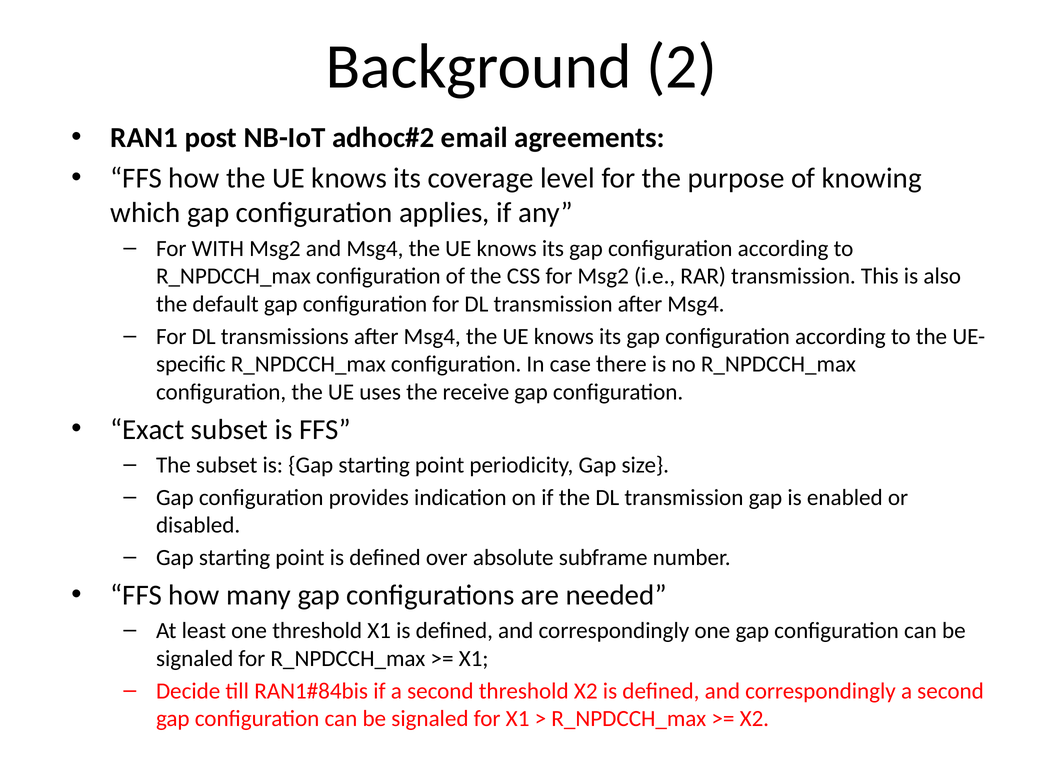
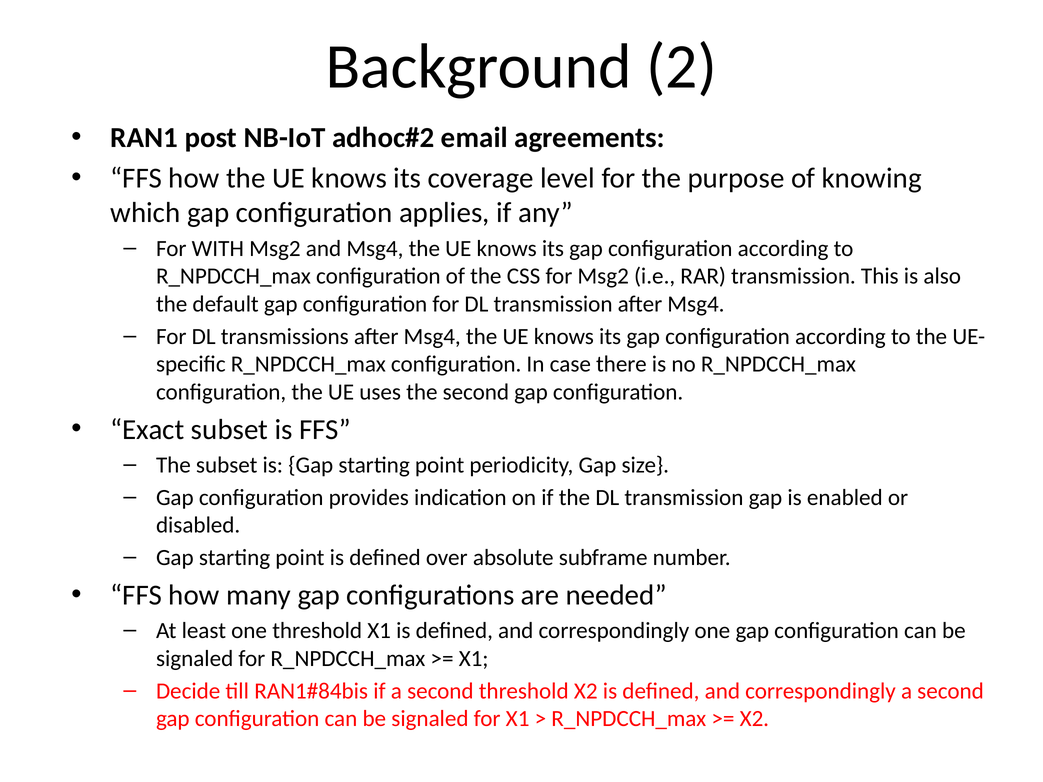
the receive: receive -> second (476, 392)
